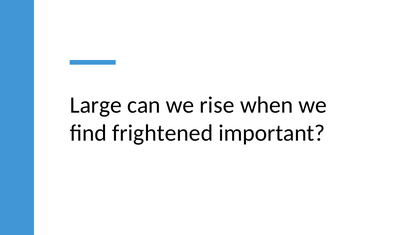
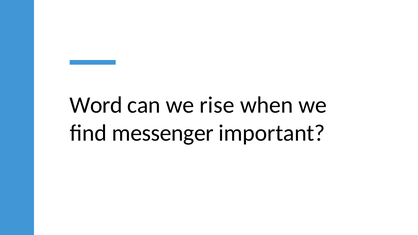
Large: Large -> Word (96, 105)
frightened: frightened -> messenger (163, 133)
